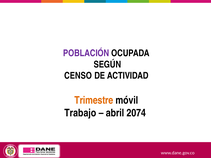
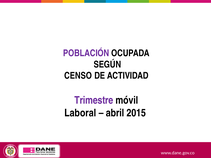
Trimestre colour: orange -> purple (94, 101)
Trabajo: Trabajo -> Laboral (80, 113)
2074: 2074 -> 2015 (136, 113)
